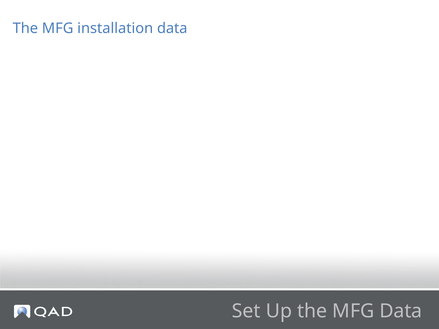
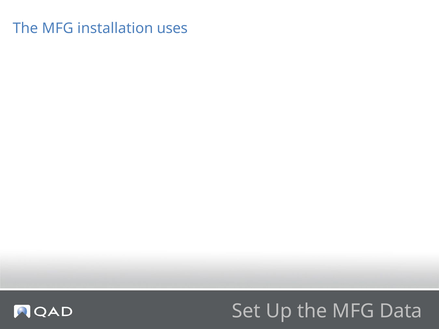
installation data: data -> uses (172, 28)
